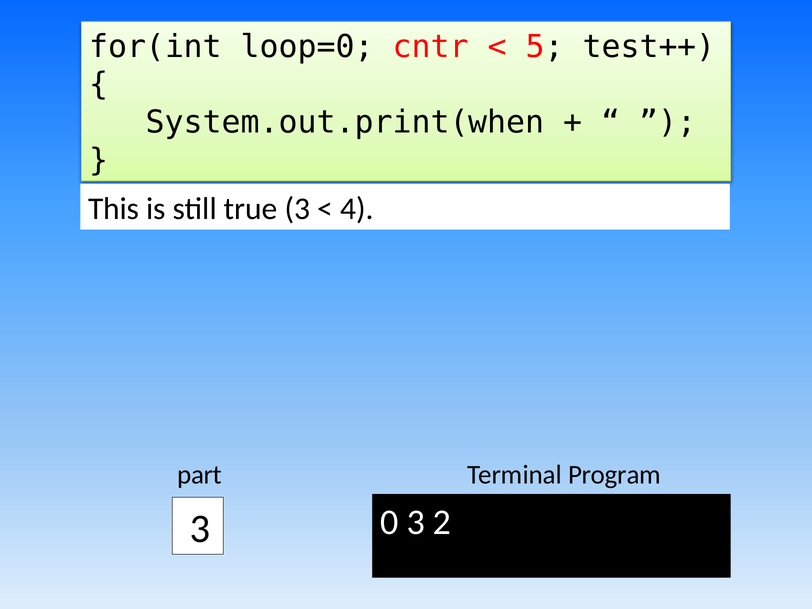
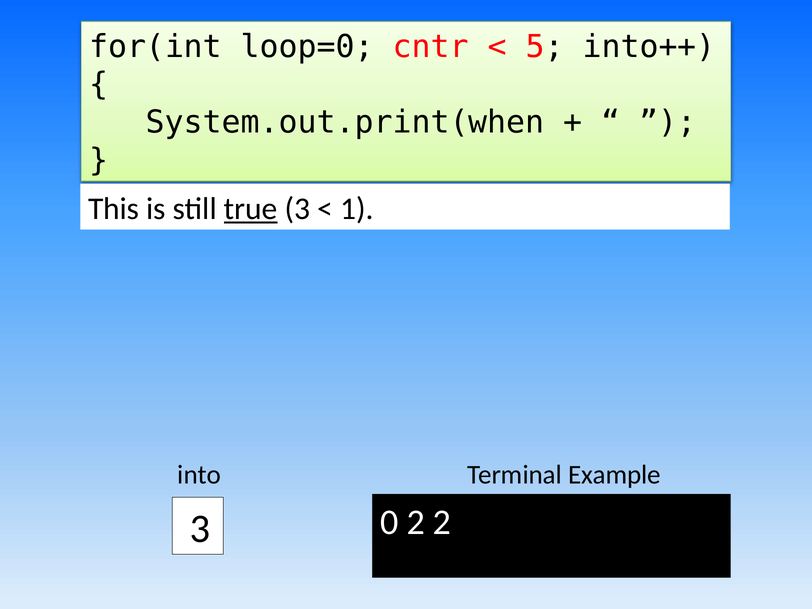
test++: test++ -> into++ (649, 47)
true underline: none -> present (251, 209)
4: 4 -> 1 (357, 209)
part: part -> into (199, 475)
Program: Program -> Example (614, 475)
0 3: 3 -> 2 (416, 522)
